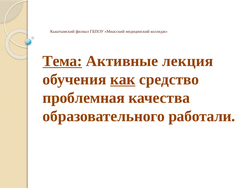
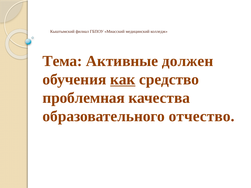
Тема underline: present -> none (62, 61)
лекция: лекция -> должен (188, 61)
работали: работали -> отчество (202, 116)
